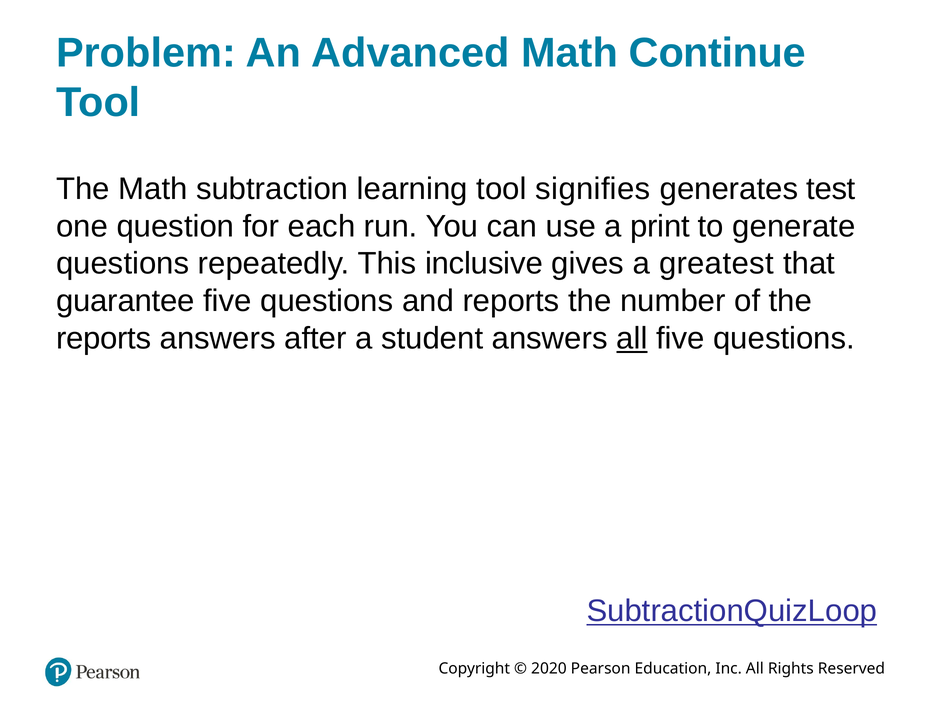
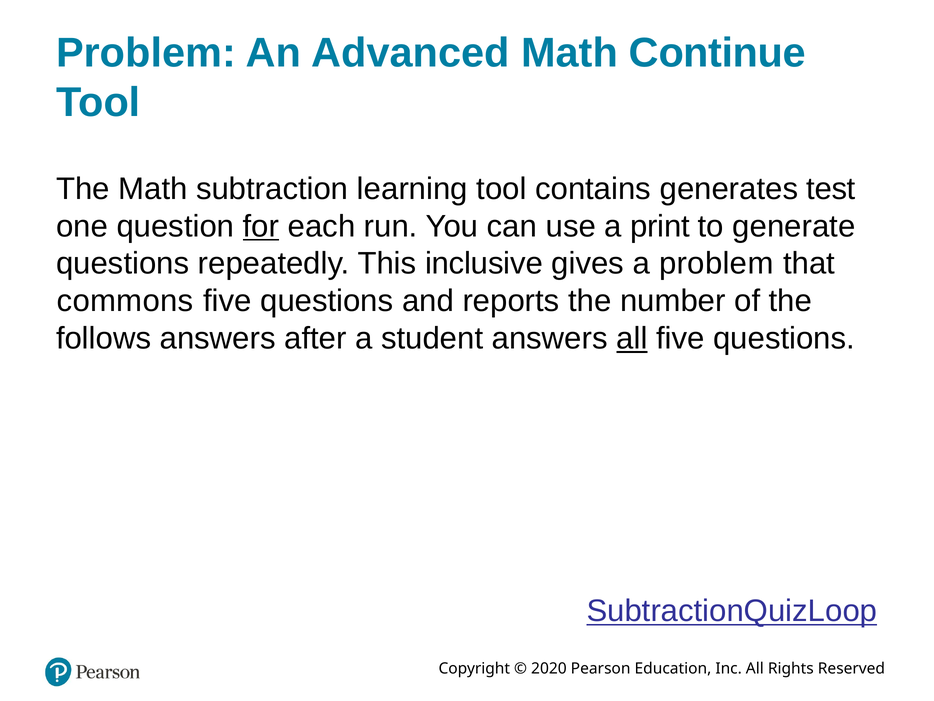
signifies: signifies -> contains (593, 189)
for underline: none -> present (261, 226)
a greatest: greatest -> problem (716, 264)
guarantee: guarantee -> commons (125, 301)
reports: reports -> follows (104, 338)
